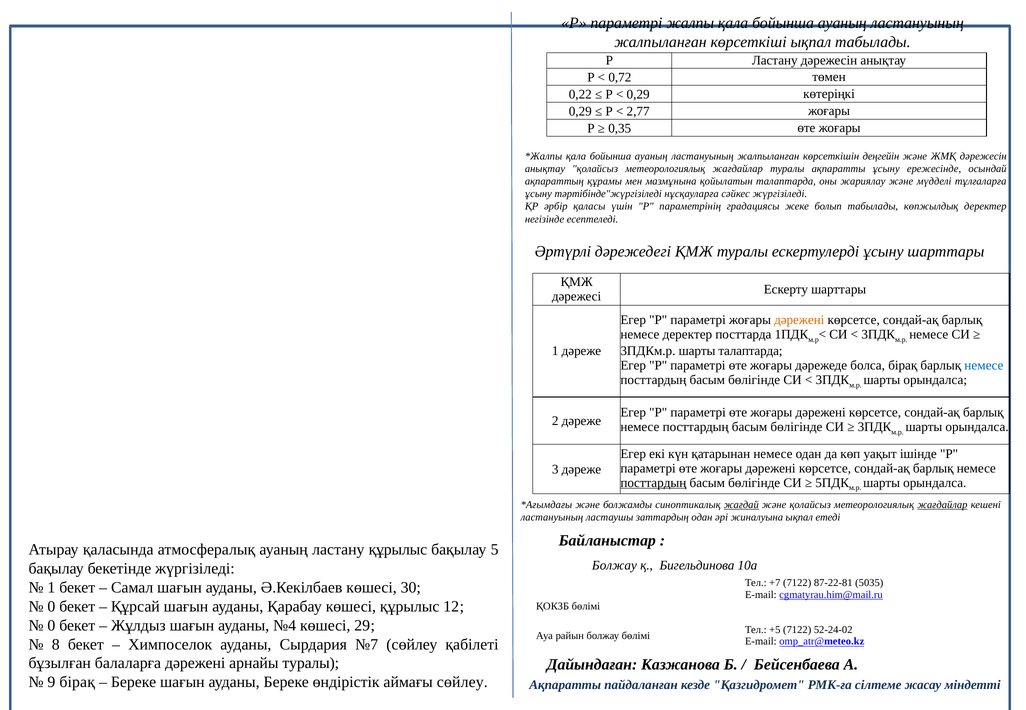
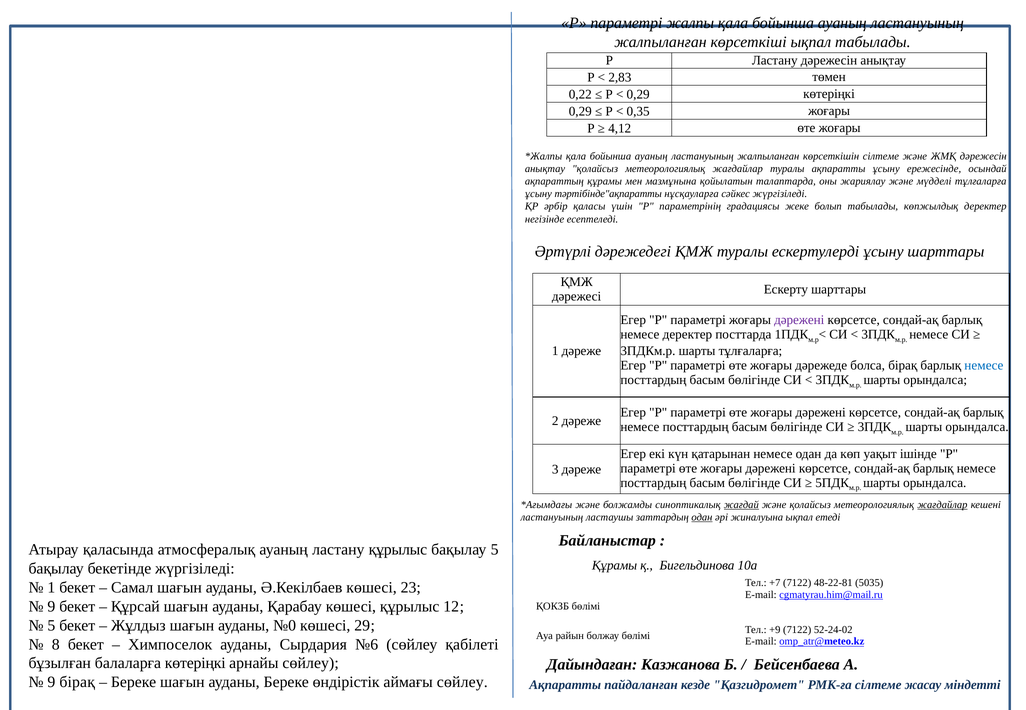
0,72: 0,72 -> 2,83 (620, 77)
2,77: 2,77 -> 0,35 (638, 111)
0,35: 0,35 -> 4,12 (620, 128)
көрсеткішін деңгейін: деңгейін -> сілтеме (881, 156)
тәртібінде"жүргізіледі: тәртібінде"жүргізіледі -> тәртібінде"ақпаратты (608, 194)
дәрежені colour: orange -> purple (799, 320)
шарты талаптарда: талаптарда -> тұлғаларға (750, 351)
посттардың underline: present -> none (653, 483)
одан underline: none -> present (702, 517)
Болжау: Болжау -> Құрамы (615, 566)
87-22-81: 87-22-81 -> 48-22-81 (833, 583)
30: 30 -> 23 (411, 588)
0: 0 -> 9 (51, 607)
0: 0 -> 5 (51, 626)
№4: №4 -> №0 (285, 626)
+5: +5 -> +9 (775, 630)
№7: №7 -> №6 (367, 645)
балаларға дәрежені: дәрежені -> көтеріңкі (195, 664)
арнайы туралы: туралы -> сөйлеу (311, 664)
